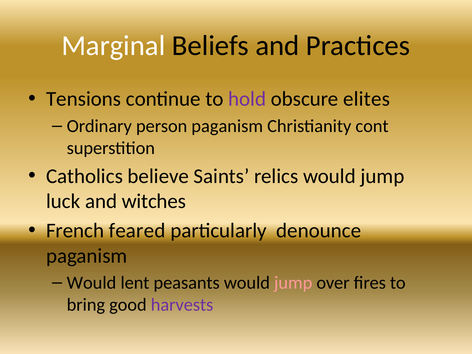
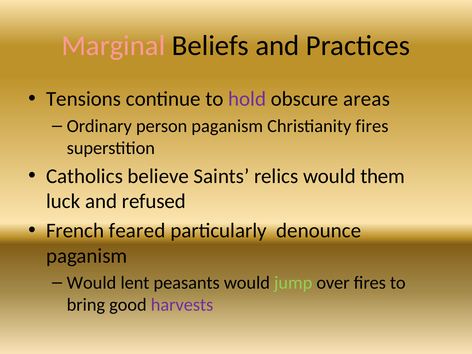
Marginal colour: white -> pink (113, 46)
elites: elites -> areas (367, 99)
Christianity cont: cont -> fires (372, 126)
relics would jump: jump -> them (383, 176)
witches: witches -> refused (154, 201)
jump colour: pink -> light green (293, 283)
